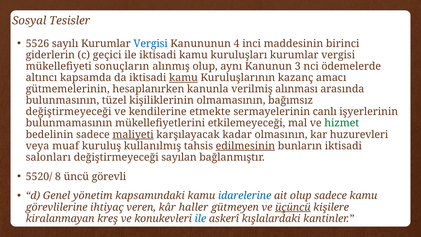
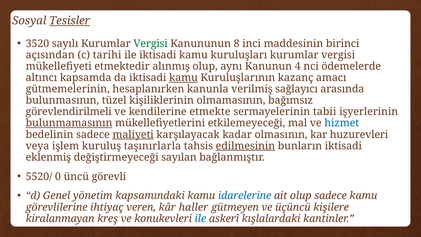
Tesisler underline: none -> present (70, 21)
5526: 5526 -> 3520 (37, 44)
Vergisi colour: blue -> green (151, 44)
4: 4 -> 8 (237, 44)
giderlerin: giderlerin -> açısından (50, 55)
geçici: geçici -> tarihi (107, 55)
sonuçların: sonuçların -> etmektedir (122, 66)
3: 3 -> 4 (298, 66)
alınması: alınması -> sağlayıcı (297, 89)
değiştirmeyeceği: değiştirmeyeceği -> görevlendirilmeli (69, 112)
canlı: canlı -> tabii (325, 112)
bulunmamasının underline: none -> present (69, 123)
hizmet colour: green -> blue (342, 123)
muaf: muaf -> işlem (66, 146)
kullanılmış: kullanılmış -> taşınırlarla (152, 146)
salonları: salonları -> eklenmiş (48, 157)
8: 8 -> 0 (58, 176)
üçüncü underline: present -> none (293, 207)
